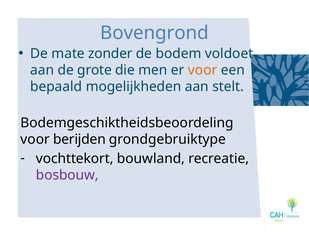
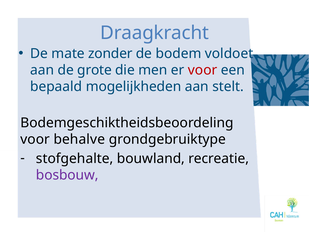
Bovengrond: Bovengrond -> Draagkracht (155, 33)
voor colour: orange -> red (203, 70)
berijden: berijden -> behalve (79, 139)
vochttekort: vochttekort -> stofgehalte (75, 158)
